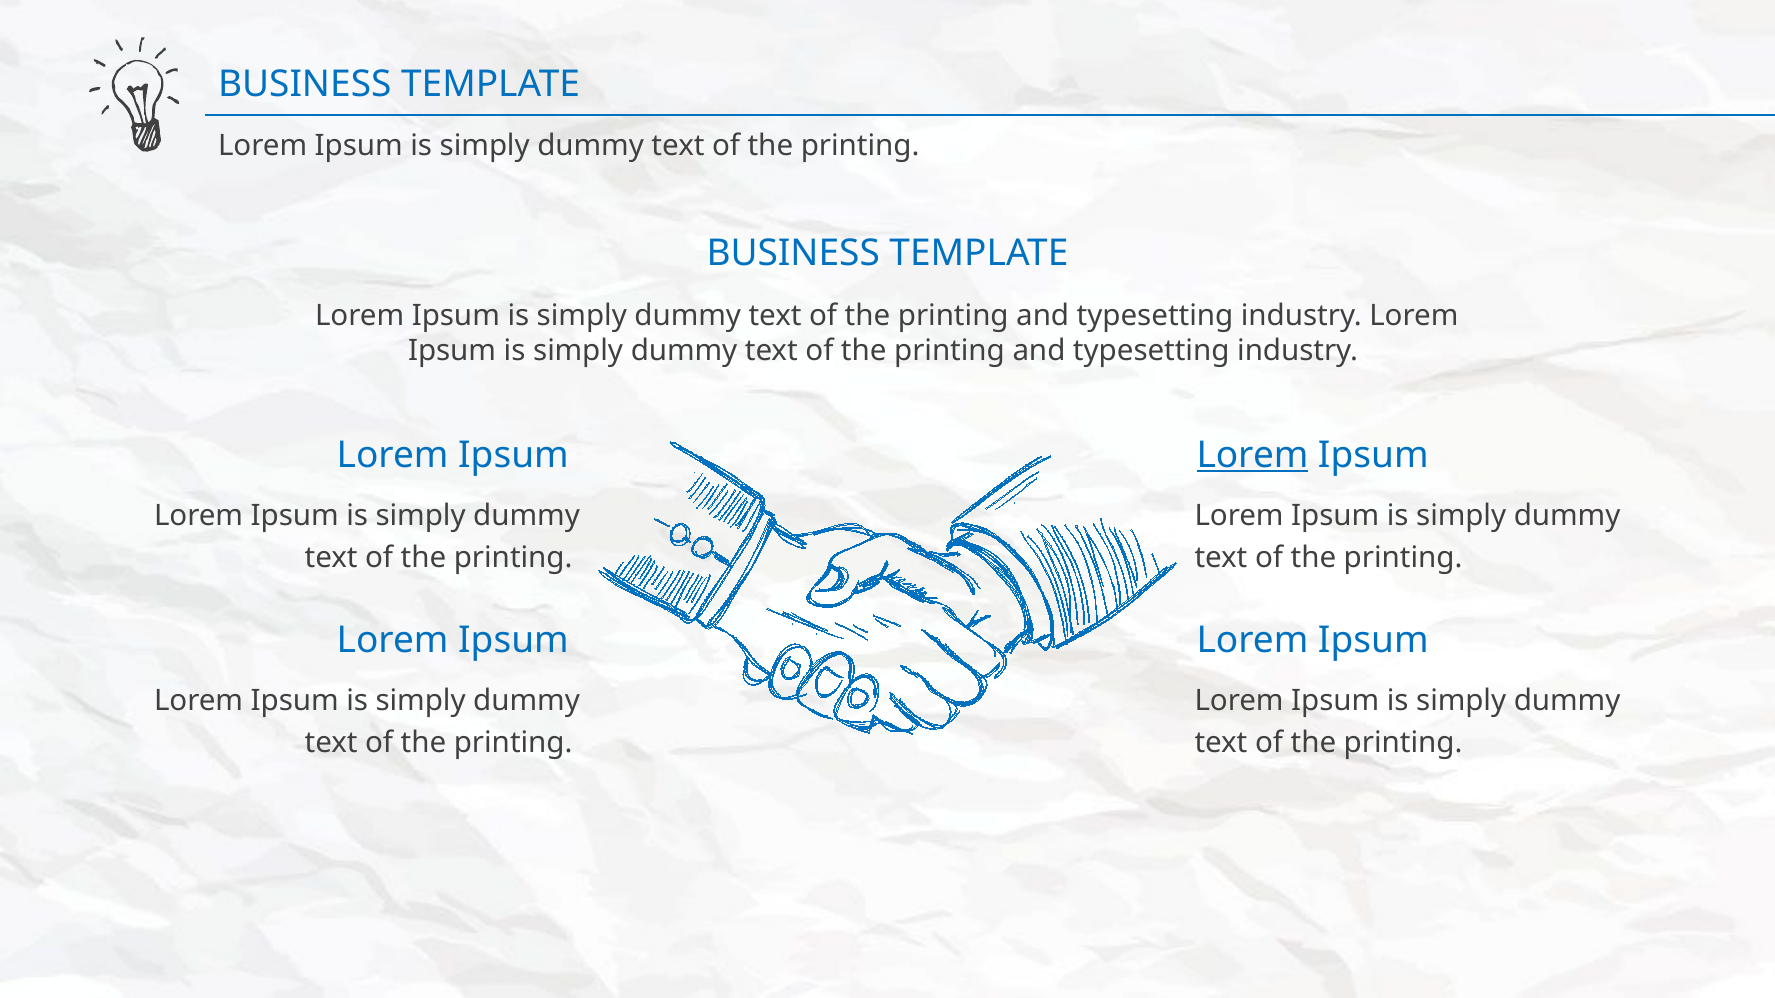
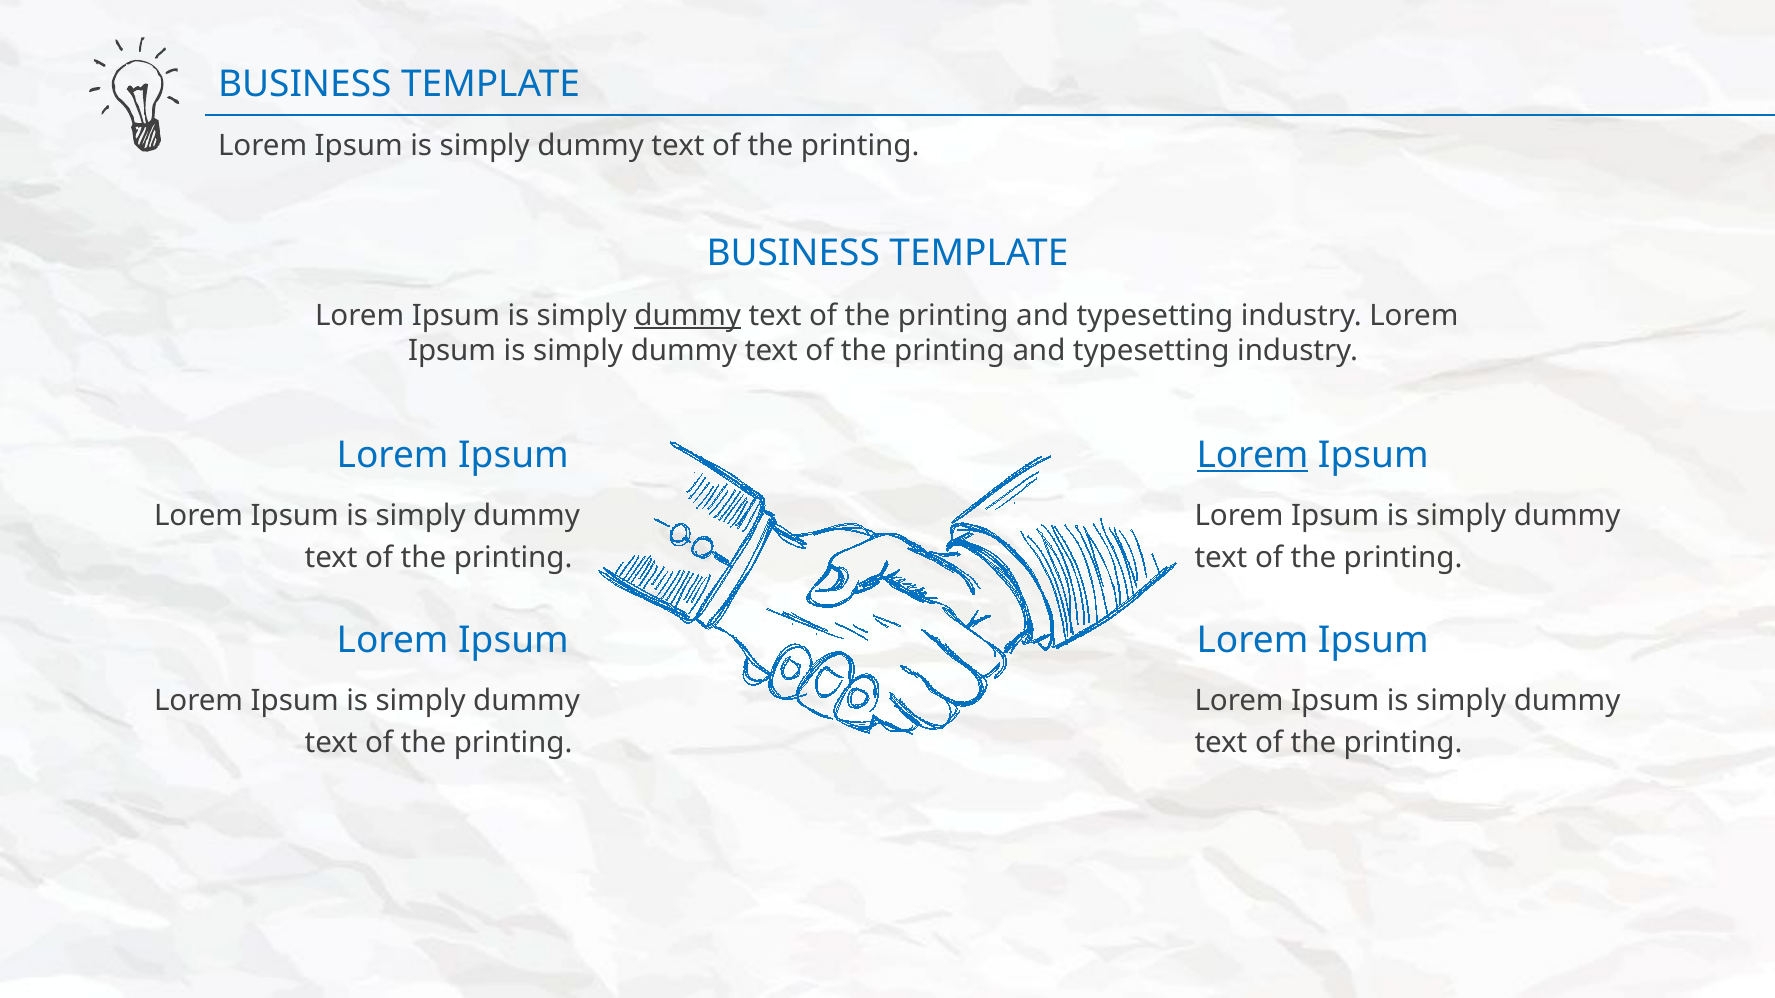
dummy underline: none -> present (688, 316)
